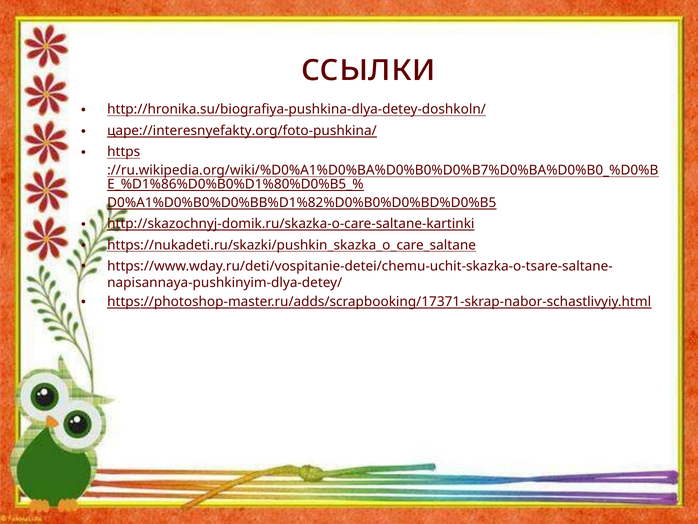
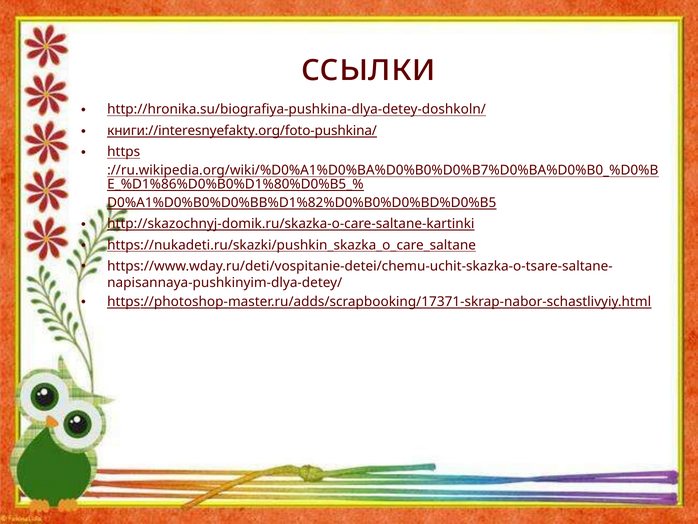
царе://interesnyefakty.org/foto-pushkina/: царе://interesnyefakty.org/foto-pushkina/ -> книги://interesnyefakty.org/foto-pushkina/ (242, 131)
